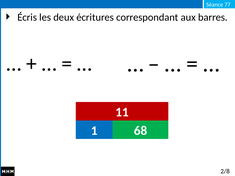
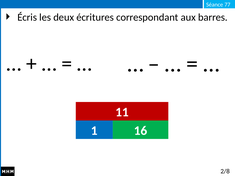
68: 68 -> 16 (141, 131)
